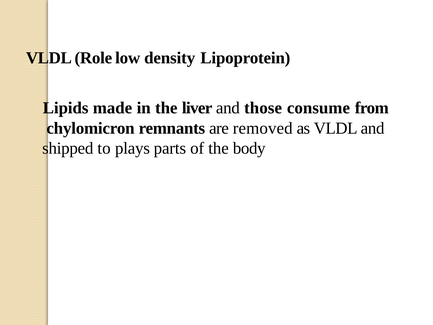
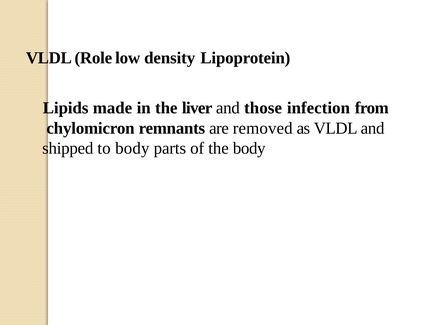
consume: consume -> infection (318, 108)
to plays: plays -> body (132, 148)
